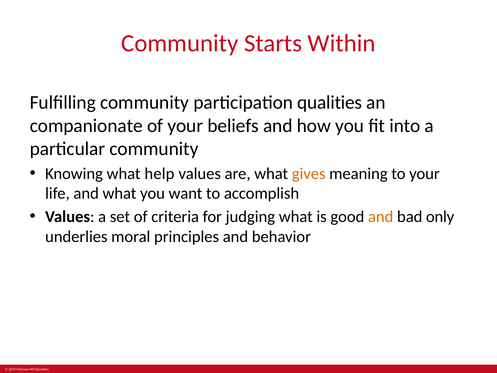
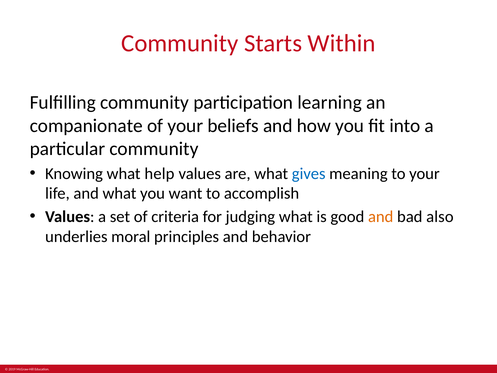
qualities: qualities -> learning (330, 102)
gives colour: orange -> blue (309, 173)
only: only -> also (440, 217)
